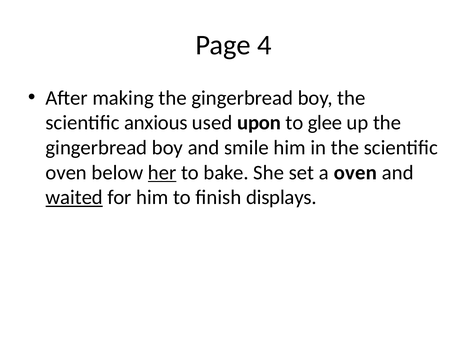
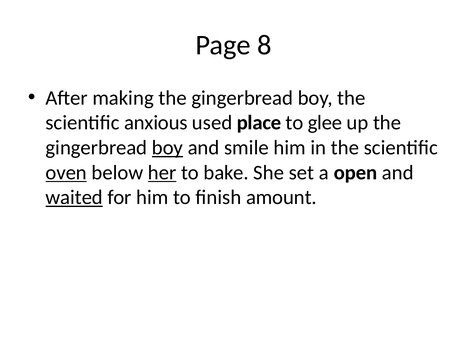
4: 4 -> 8 (264, 45)
upon: upon -> place (259, 123)
boy underline: none -> present (167, 148)
oven underline: none -> present (66, 173)
a oven: oven -> open (355, 173)
displays: displays -> amount (281, 198)
